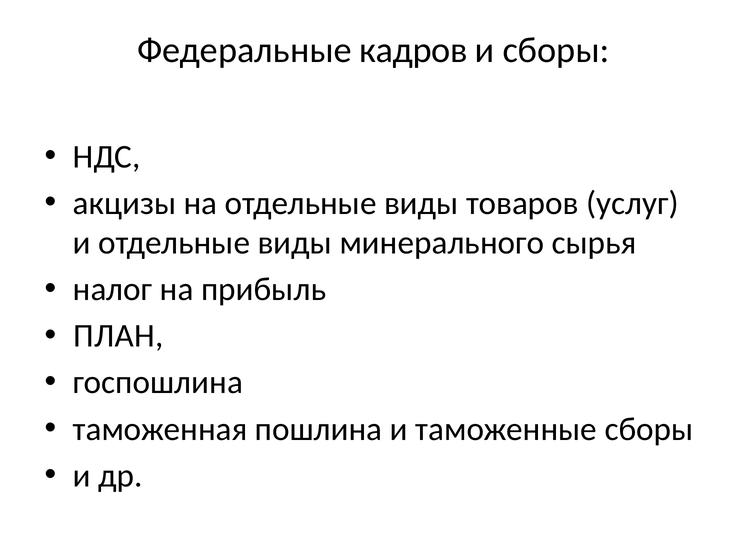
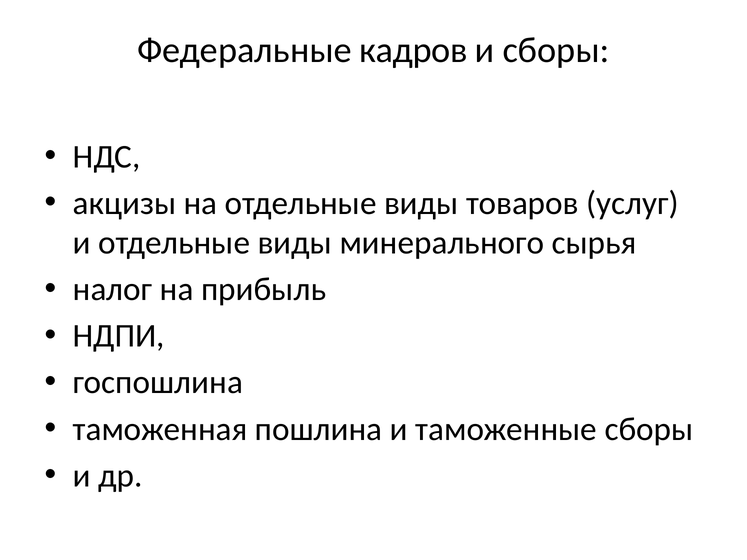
ПЛАН: ПЛАН -> НДПИ (119, 336)
